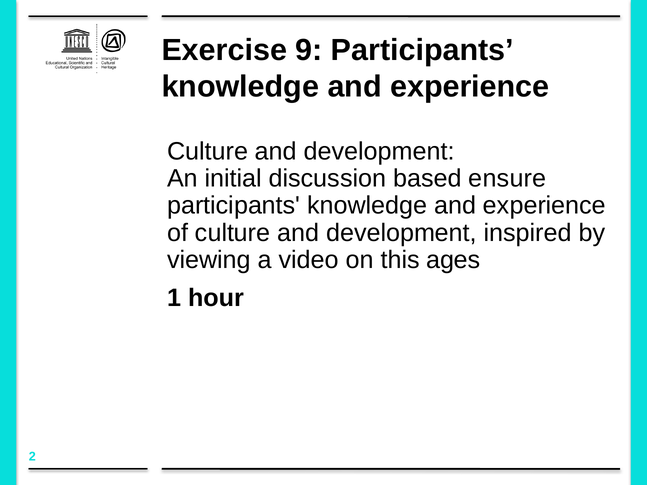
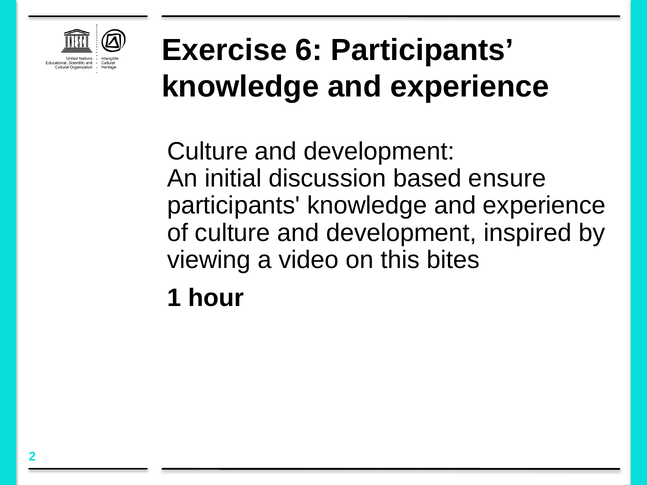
9: 9 -> 6 (309, 50)
ages: ages -> bites (453, 260)
